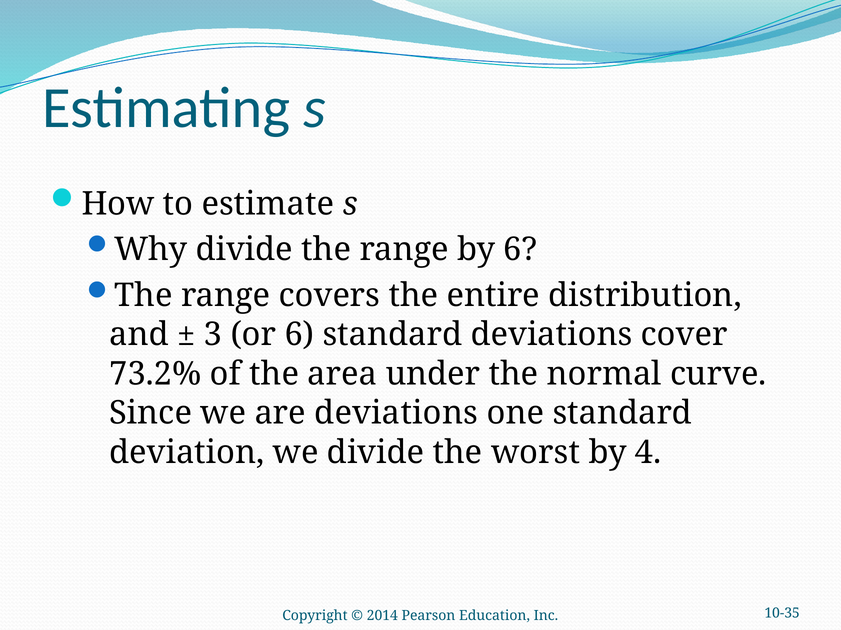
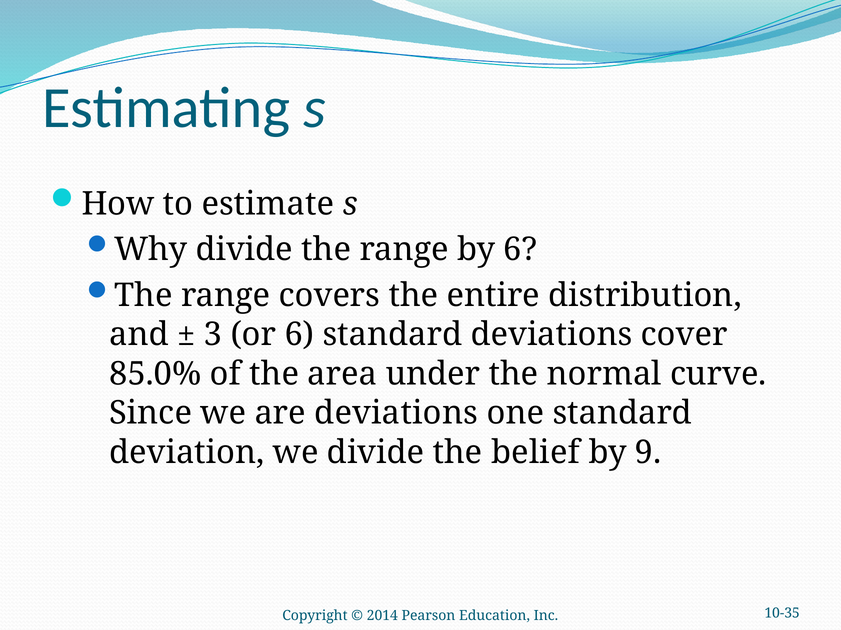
73.2%: 73.2% -> 85.0% (155, 374)
worst: worst -> belief (536, 453)
4: 4 -> 9 (648, 453)
